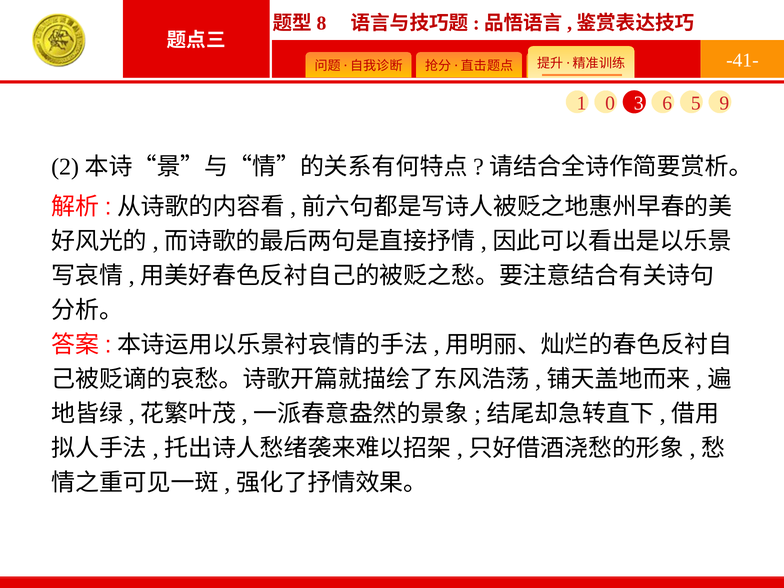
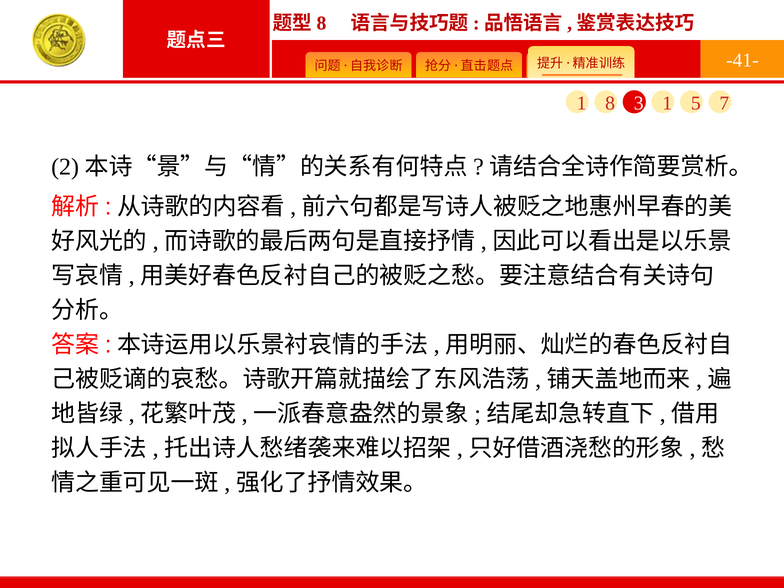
0: 0 -> 8 (610, 103)
3 6: 6 -> 1 (667, 103)
9: 9 -> 7 (724, 103)
